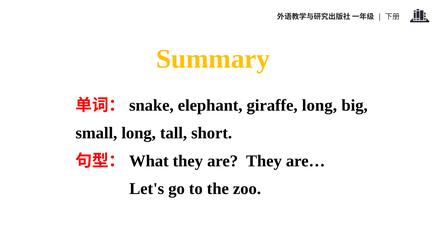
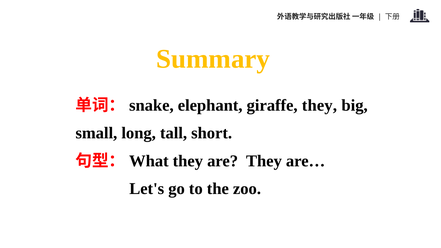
giraffe long: long -> they (319, 105)
